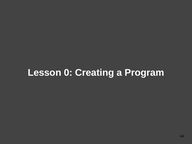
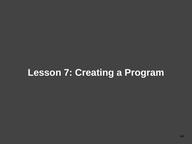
0: 0 -> 7 (68, 73)
